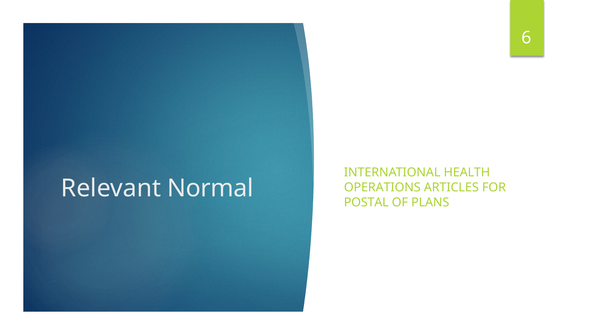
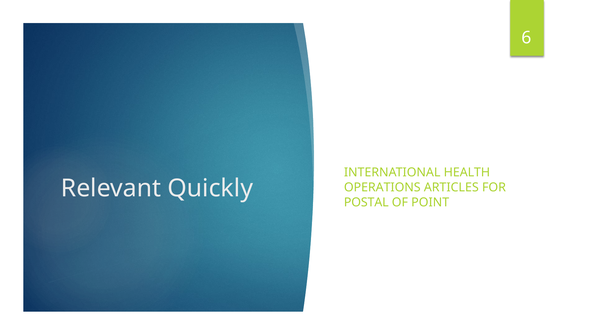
Normal: Normal -> Quickly (210, 188)
PLANS: PLANS -> POINT (430, 202)
